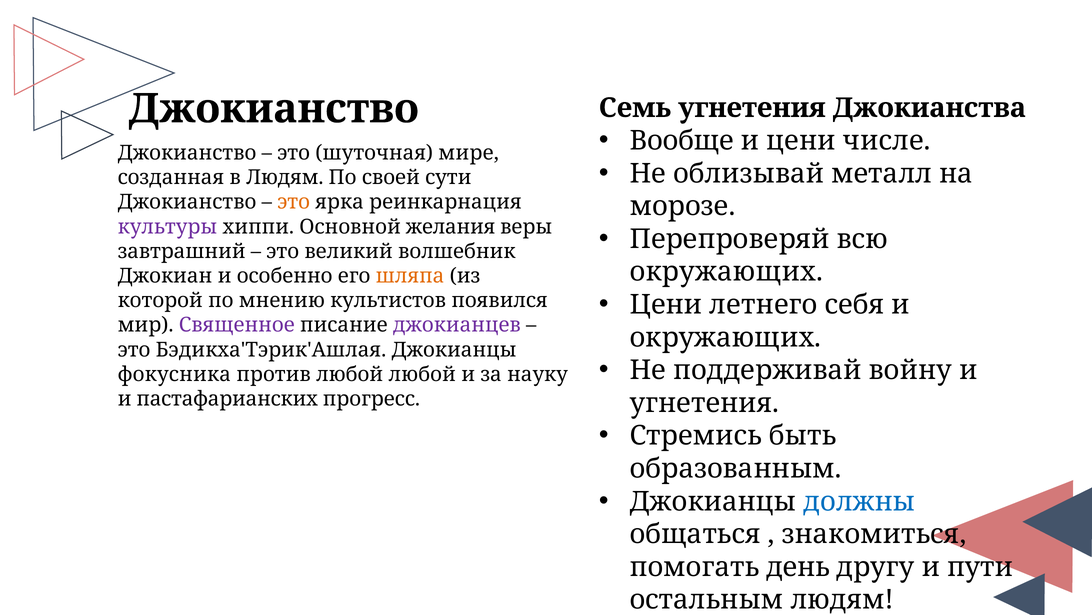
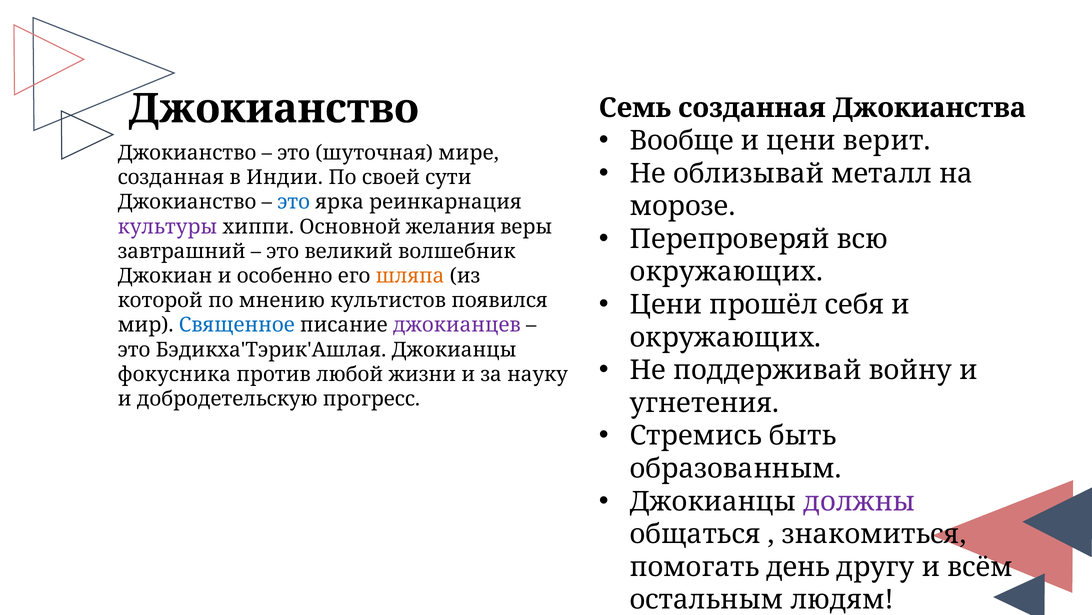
Семь угнетения: угнетения -> созданная (752, 108)
числе: числе -> верит (887, 141)
в Людям: Людям -> Индии (285, 177)
это colour: orange -> blue (294, 202)
летнего: летнего -> прошёл (764, 304)
Священное colour: purple -> blue (237, 325)
любой любой: любой -> жизни (422, 374)
пастафарианских: пастафарианских -> добродетельскую (227, 398)
должны colour: blue -> purple (859, 501)
пути: пути -> всём (980, 566)
